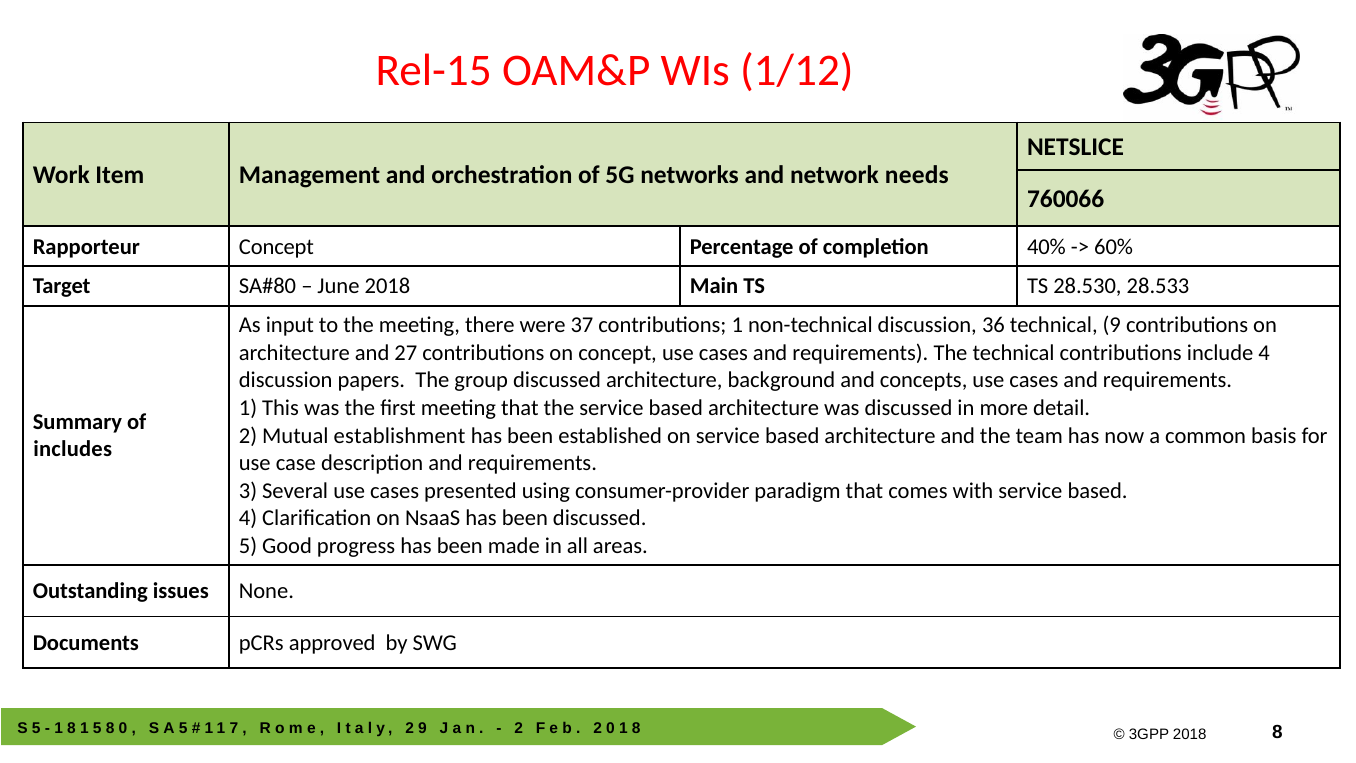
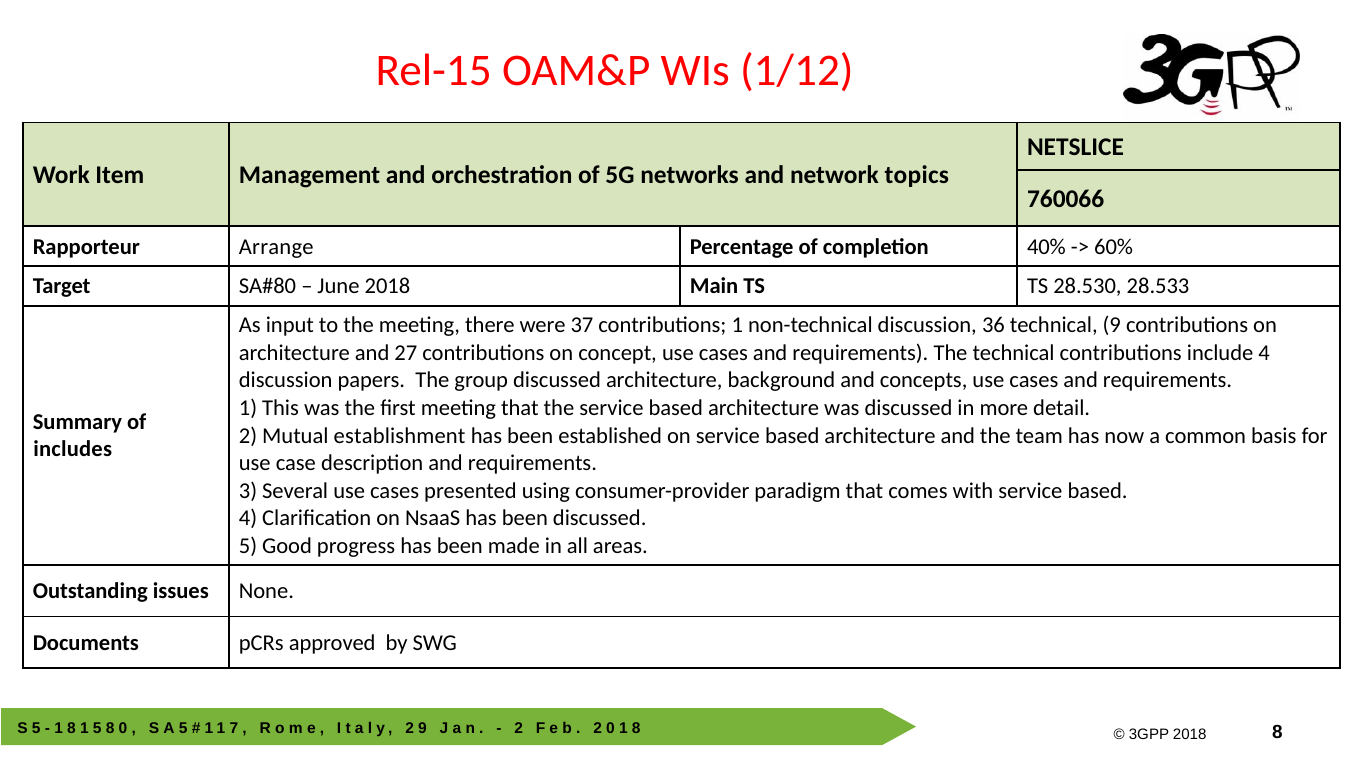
needs: needs -> topics (917, 175)
Rapporteur Concept: Concept -> Arrange (276, 246)
